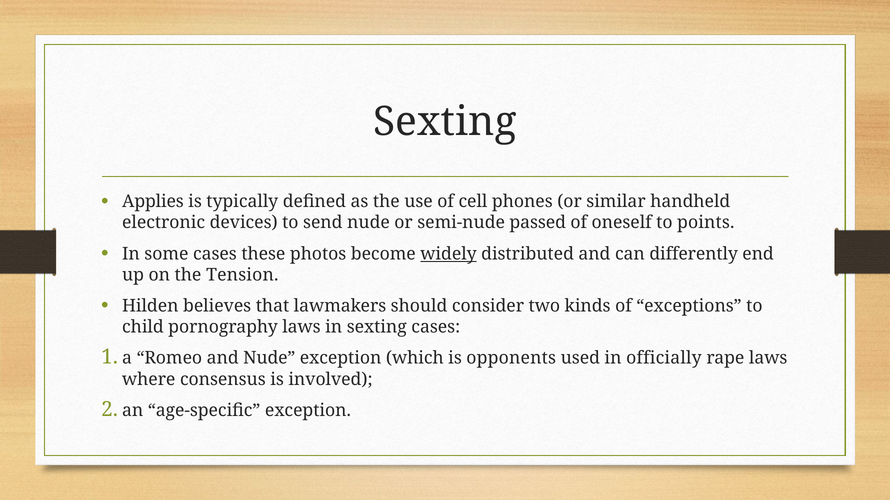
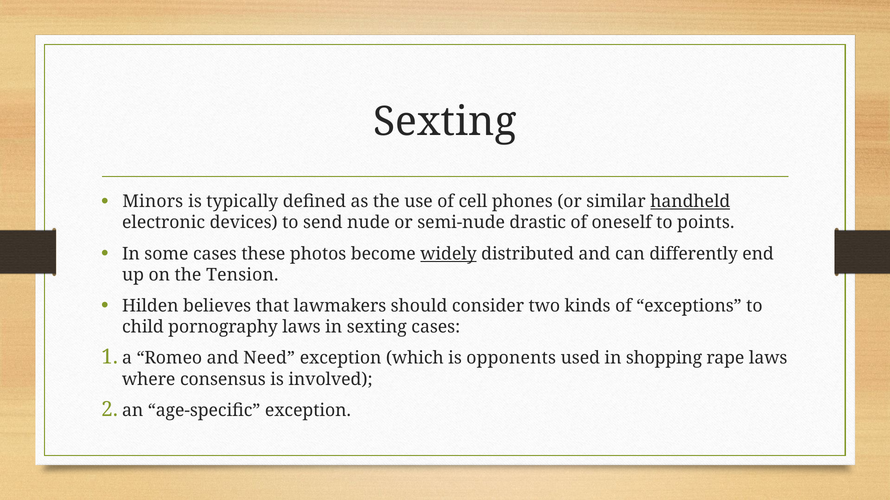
Applies: Applies -> Minors (153, 202)
handheld underline: none -> present (690, 202)
passed: passed -> drastic (538, 223)
and Nude: Nude -> Need (269, 359)
officially: officially -> shopping (664, 359)
